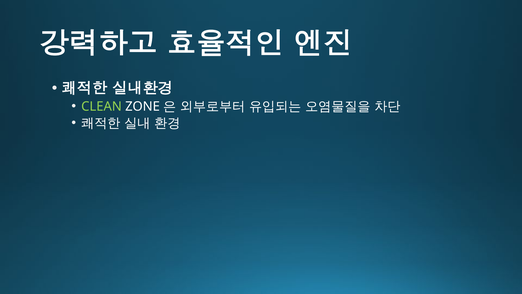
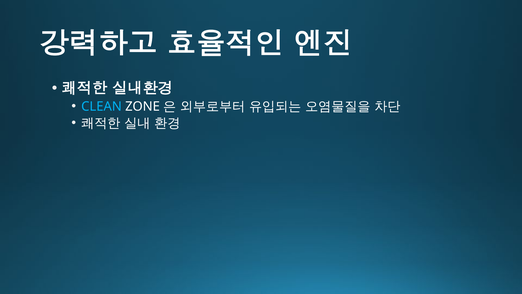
CLEAN colour: light green -> light blue (102, 106)
